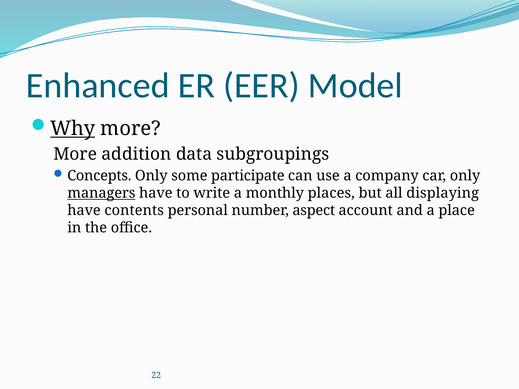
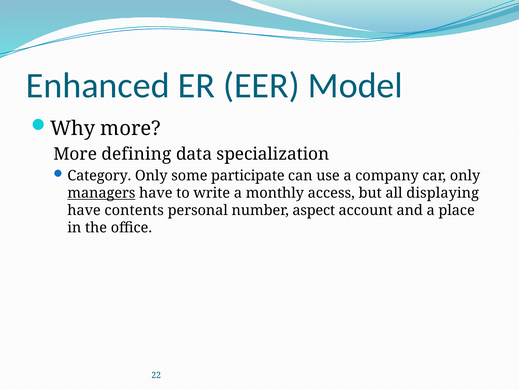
Why underline: present -> none (73, 129)
addition: addition -> defining (136, 154)
subgroupings: subgroupings -> specialization (273, 154)
Concepts: Concepts -> Category (99, 176)
places: places -> access (331, 193)
